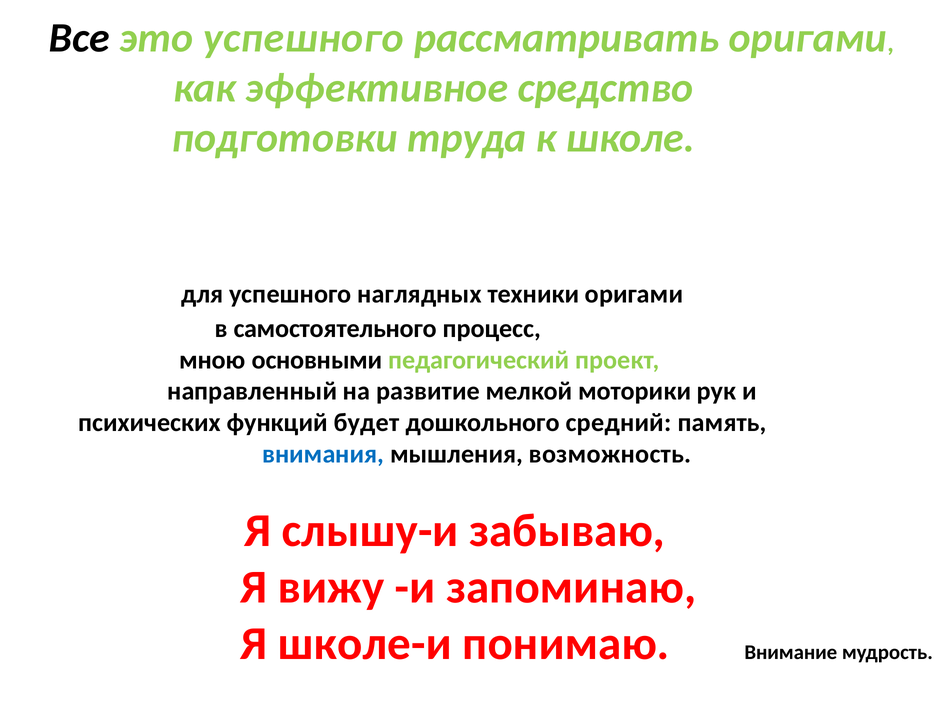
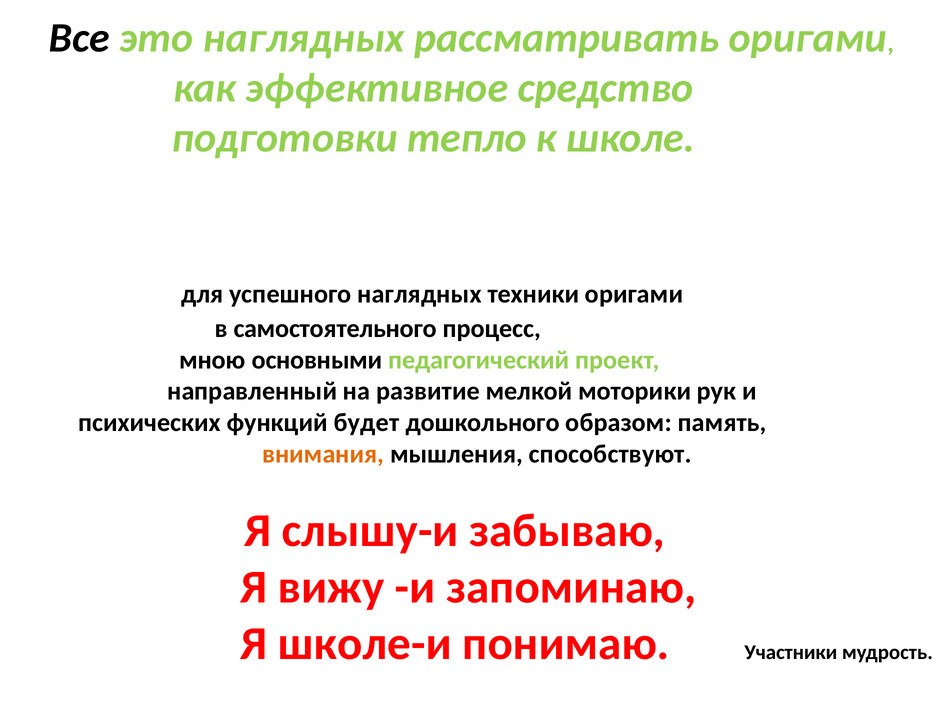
это успешного: успешного -> наглядных (304, 38)
труда: труда -> тепло (467, 138)
средний: средний -> образом (619, 423)
внимания colour: blue -> orange (323, 454)
возможность: возможность -> способствуют (610, 454)
Внимание: Внимание -> Участники (791, 653)
